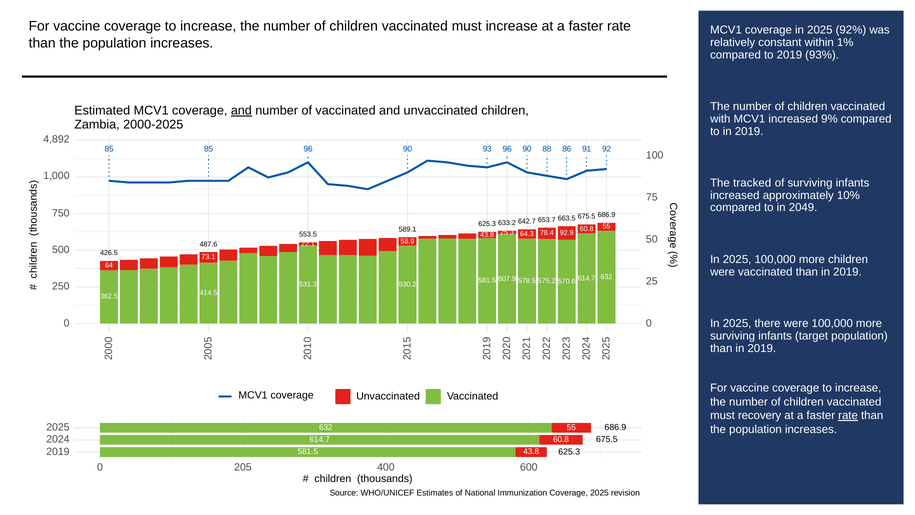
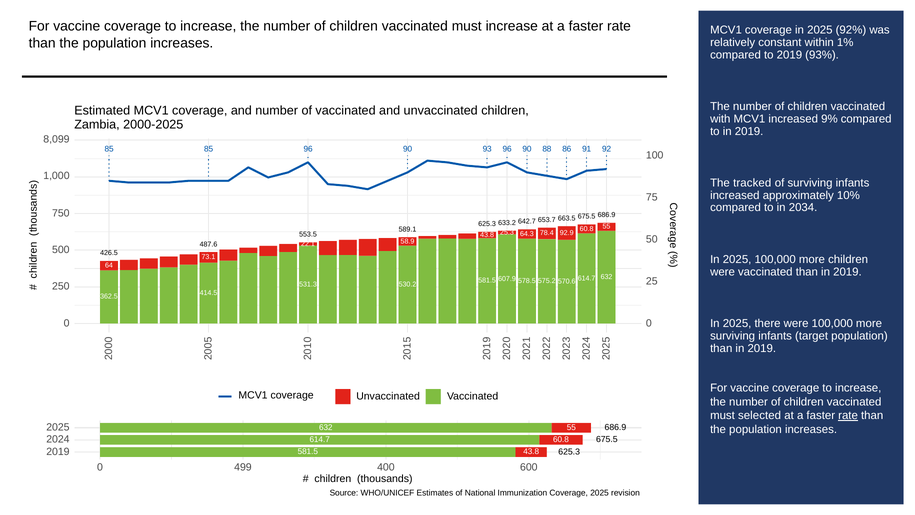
and underline: present -> none (241, 111)
4,892: 4,892 -> 8,099 (56, 139)
2049: 2049 -> 2034 (803, 208)
recovery: recovery -> selected (760, 415)
205: 205 -> 499 (243, 467)
